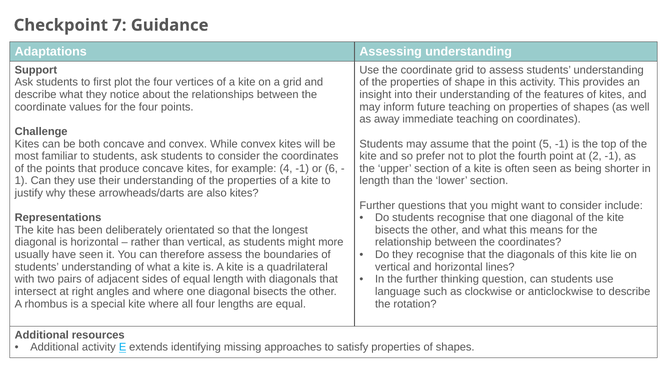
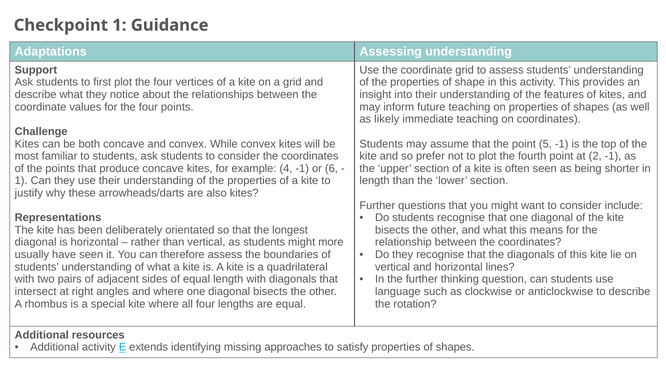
Checkpoint 7: 7 -> 1 (119, 25)
away: away -> likely (387, 119)
